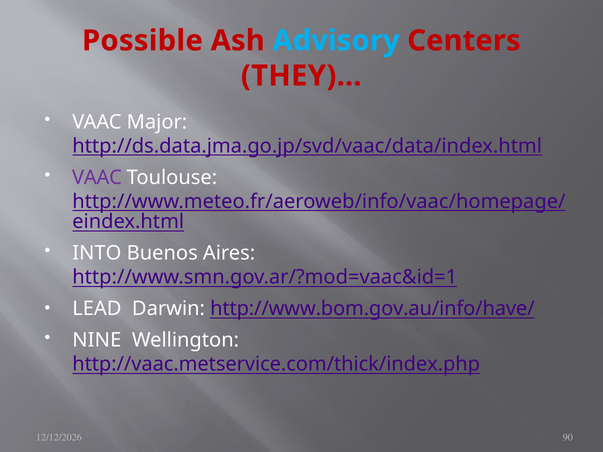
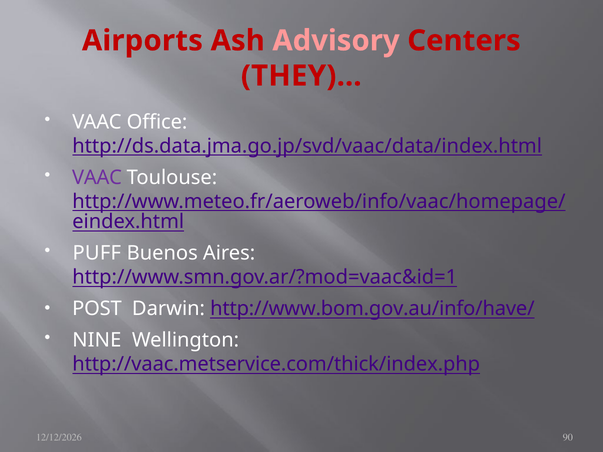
Possible: Possible -> Airports (142, 41)
Advisory colour: light blue -> pink (336, 41)
Major: Major -> Office (157, 122)
INTO: INTO -> PUFF (97, 253)
LEAD: LEAD -> POST (97, 309)
